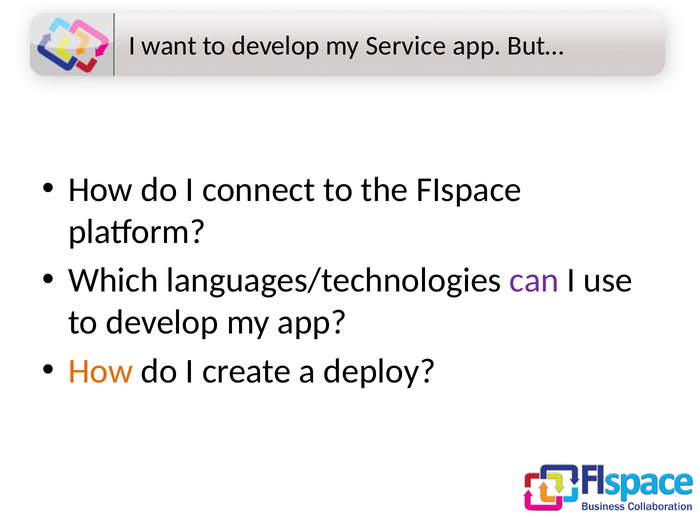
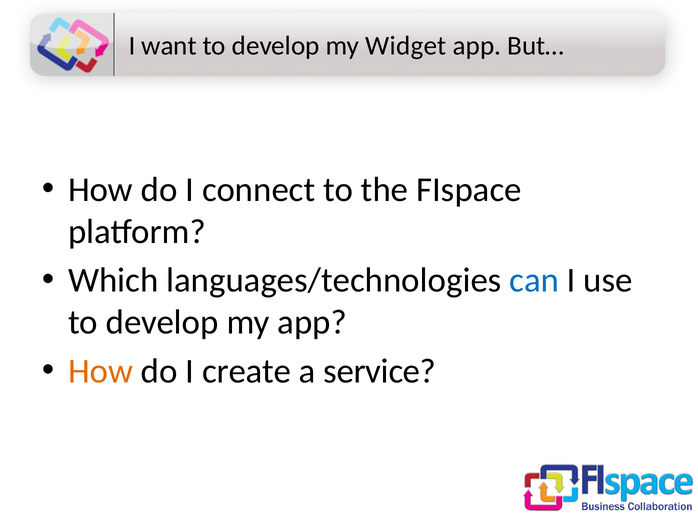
Service: Service -> Widget (406, 46)
can colour: purple -> blue (534, 281)
deploy: deploy -> service (380, 371)
